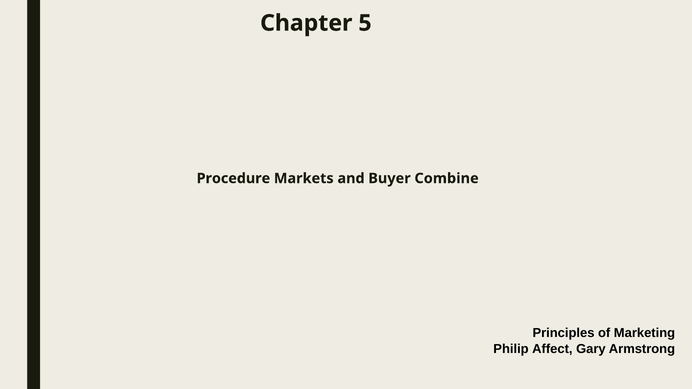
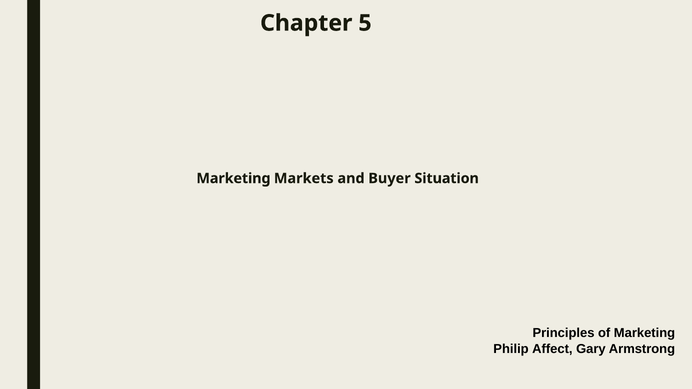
Procedure: Procedure -> Marketing (233, 178)
Combine: Combine -> Situation (447, 178)
